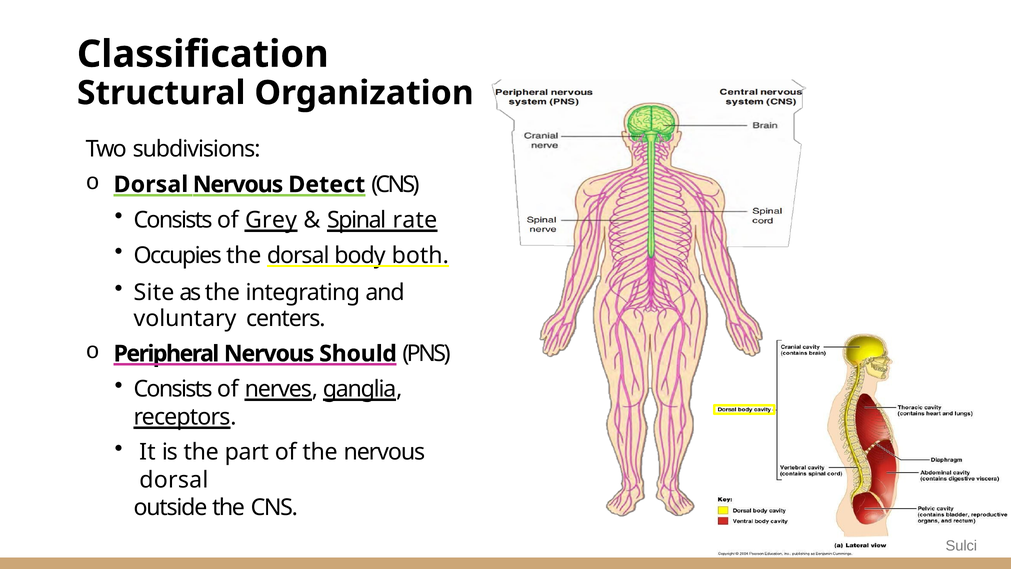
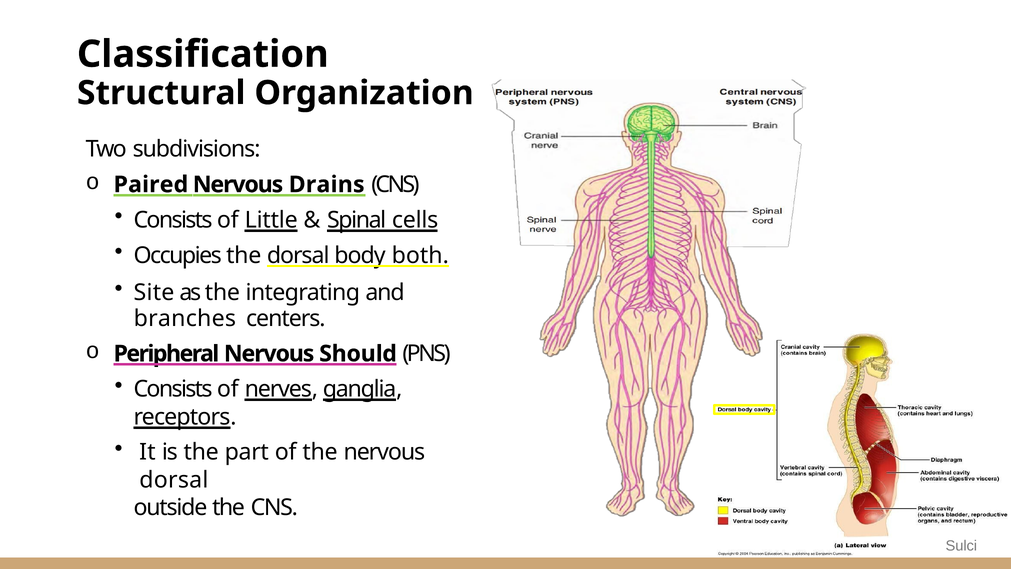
Dorsal: Dorsal -> Paired (151, 184)
Detect: Detect -> Drains (327, 184)
Grey: Grey -> Little (271, 220)
rate: rate -> cells (415, 220)
voluntary: voluntary -> branches (185, 319)
